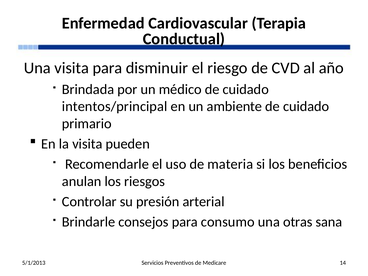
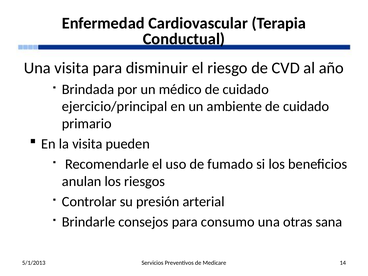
intentos/principal: intentos/principal -> ejercicio/principal (115, 107)
materia: materia -> fumado (230, 164)
